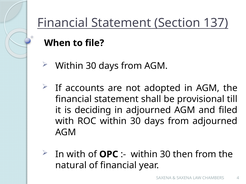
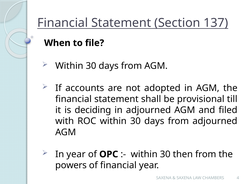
In with: with -> year (76, 155)
natural: natural -> powers (71, 166)
